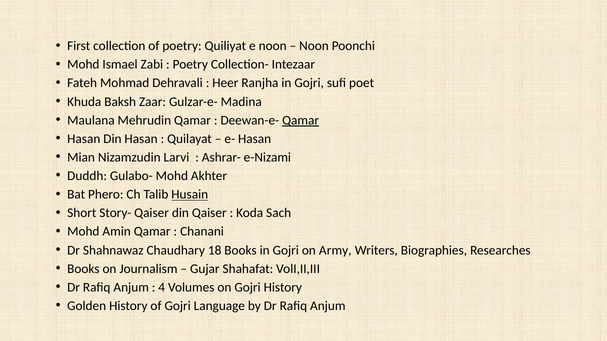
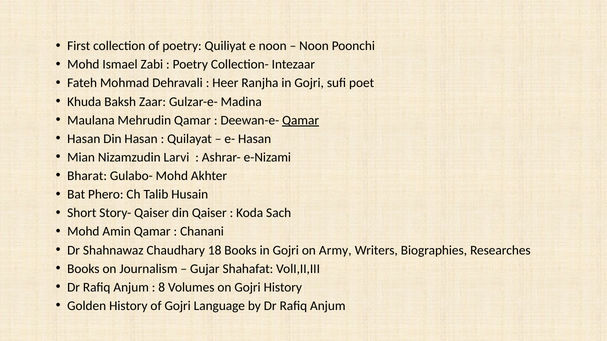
Duddh: Duddh -> Bharat (87, 176)
Husain underline: present -> none (190, 195)
4: 4 -> 8 (162, 288)
